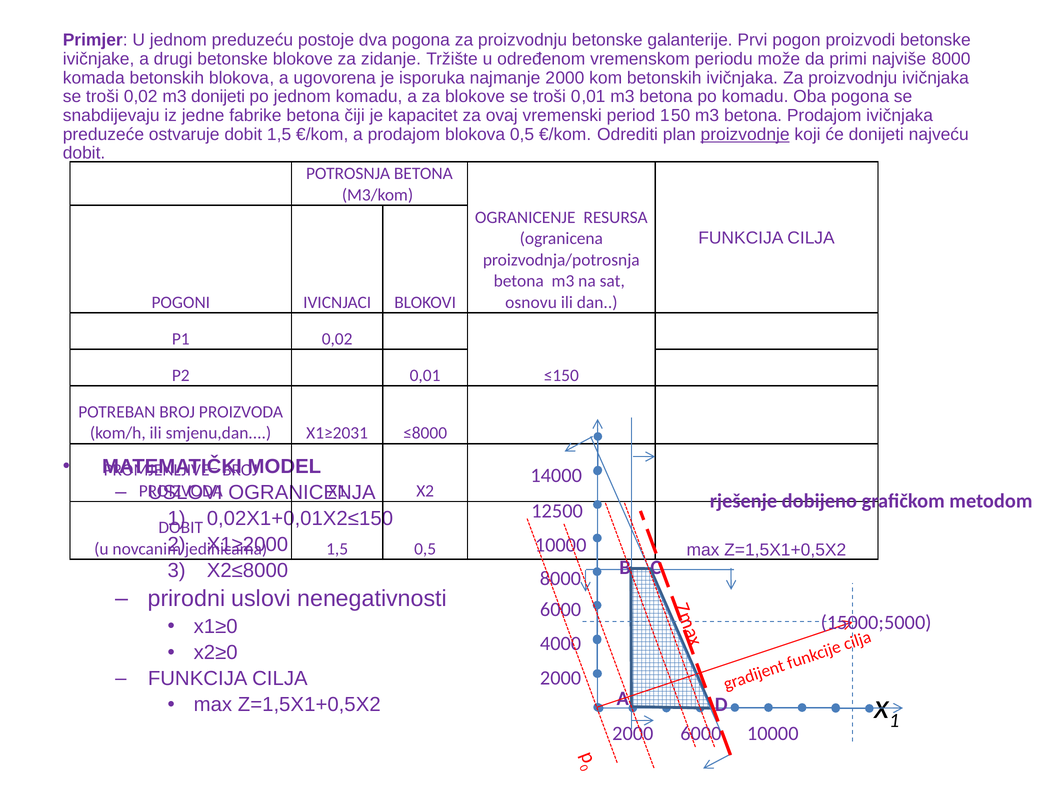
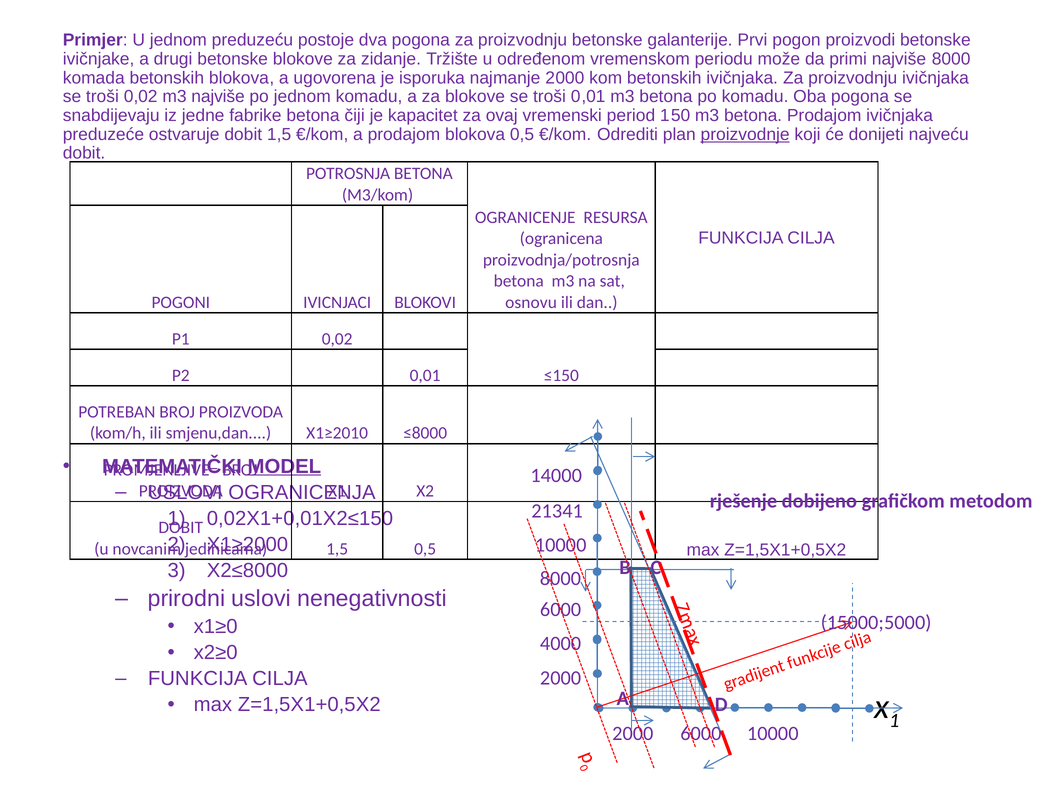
m3 donijeti: donijeti -> najviše (218, 97)
X1≥2031: X1≥2031 -> X1≥2010 (337, 433)
MODEL underline: none -> present (284, 466)
12500: 12500 -> 21341 (557, 511)
